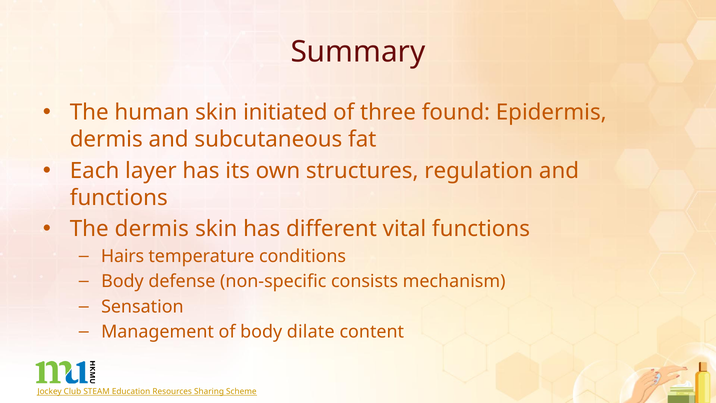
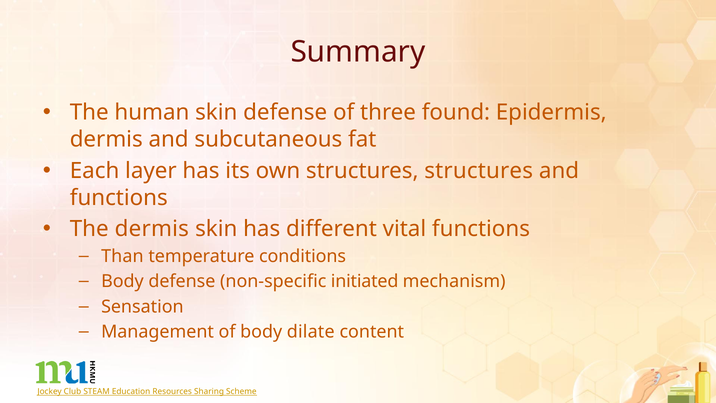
skin initiated: initiated -> defense (285, 113)
structures regulation: regulation -> structures (479, 171)
Hairs: Hairs -> Than (122, 256)
consists: consists -> initiated (365, 281)
